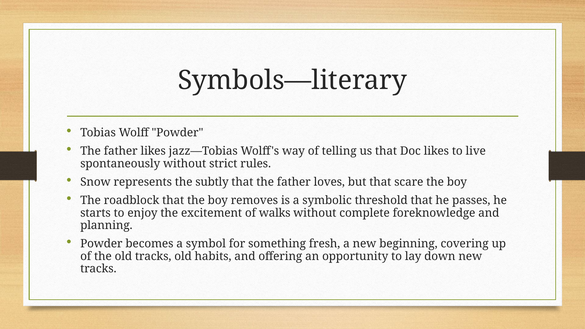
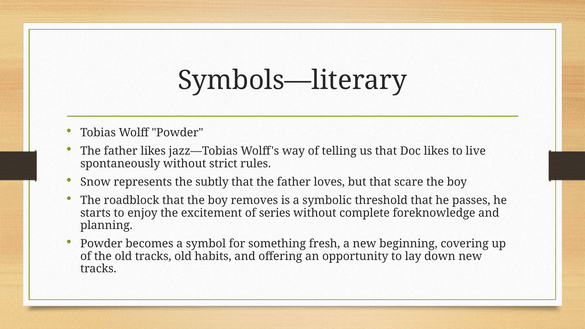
walks: walks -> series (275, 213)
